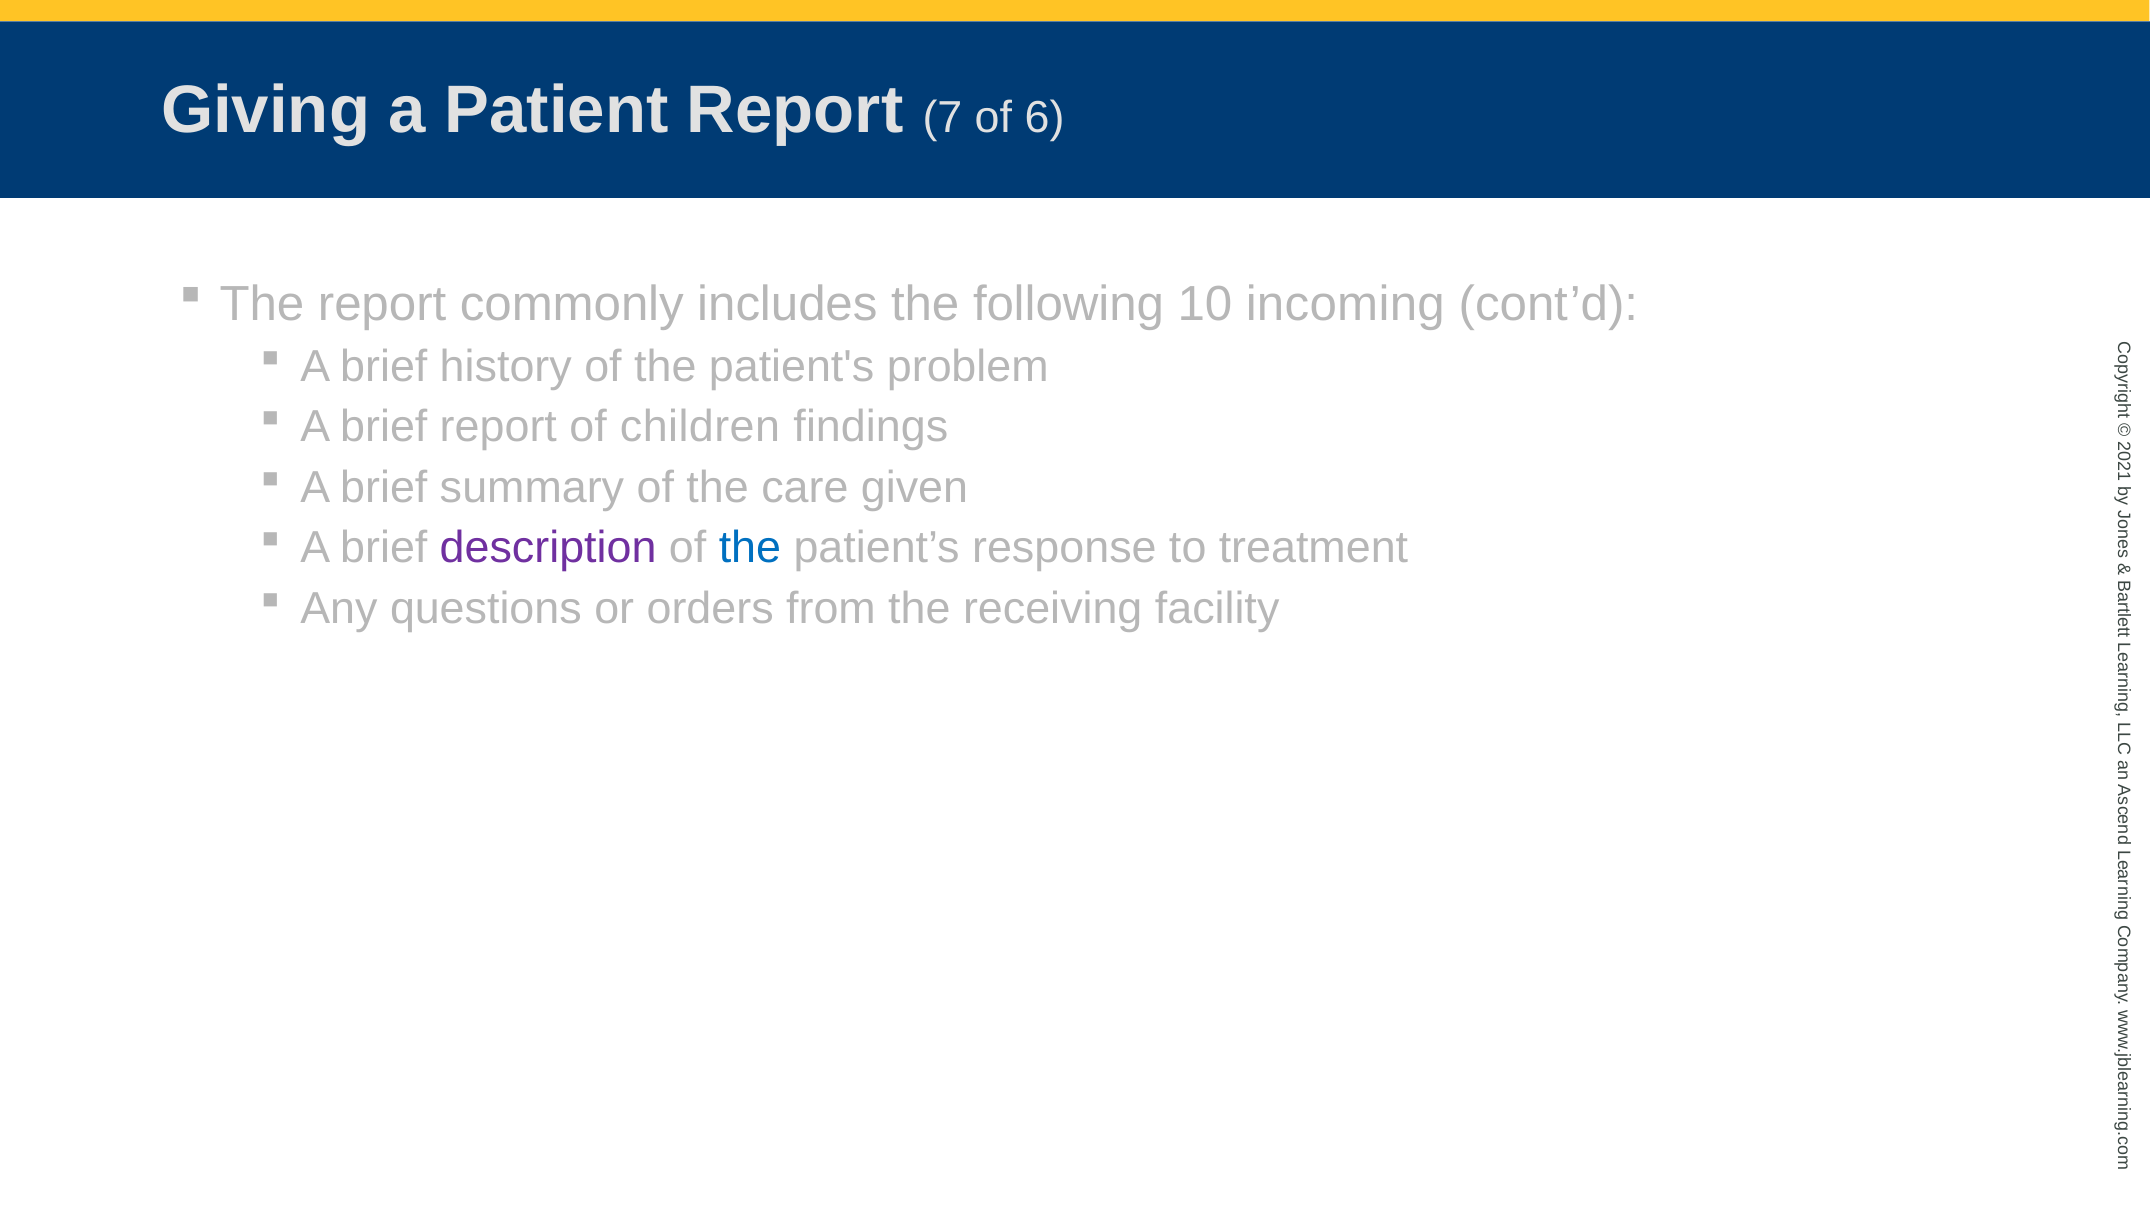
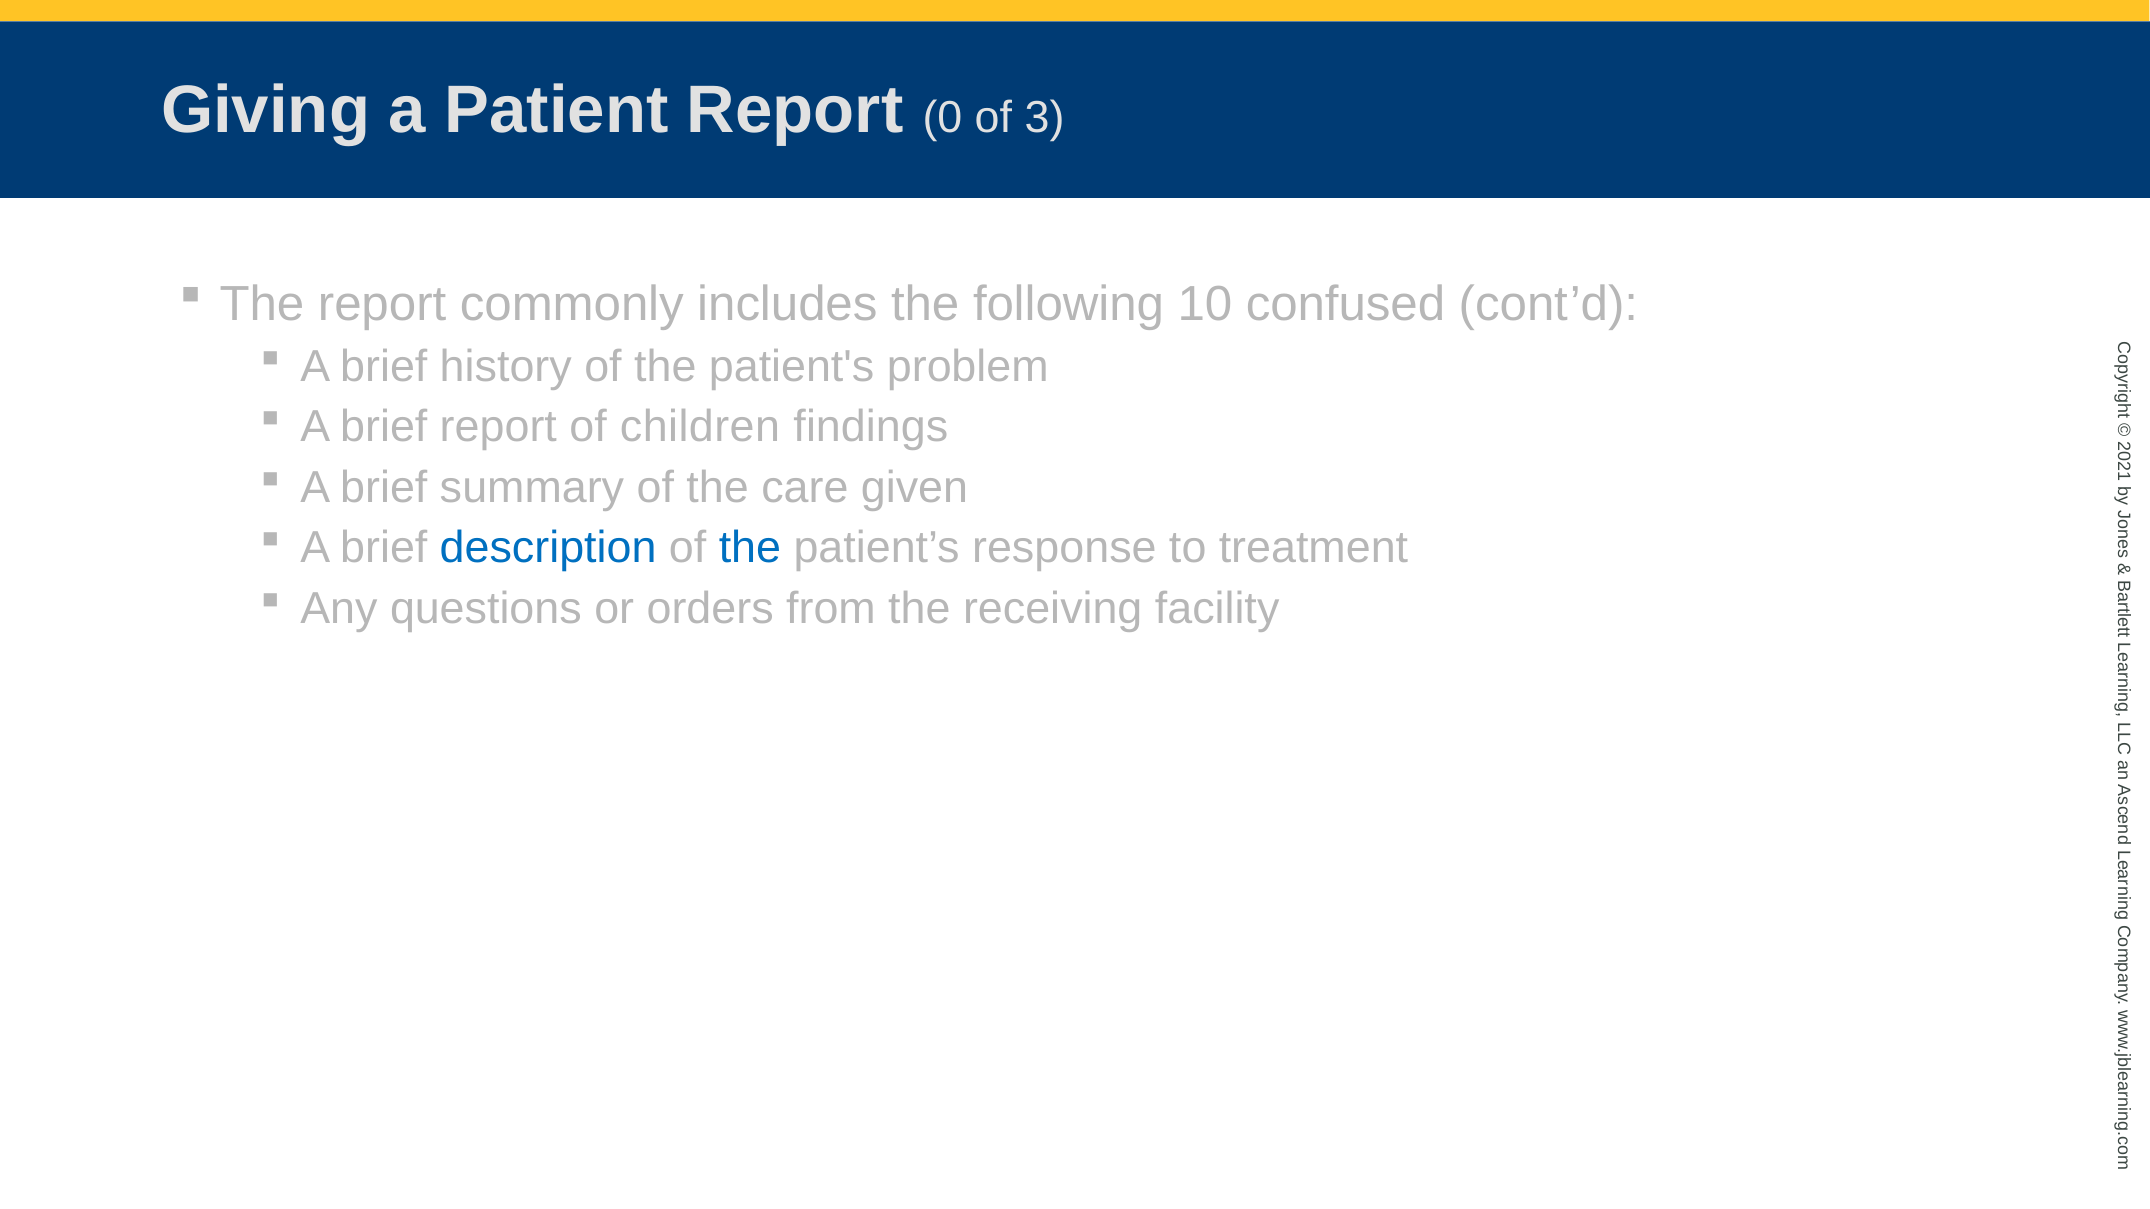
Report 7: 7 -> 0 (942, 118)
6: 6 -> 3 (1045, 118)
incoming: incoming -> confused (1345, 304)
description colour: purple -> blue (548, 548)
